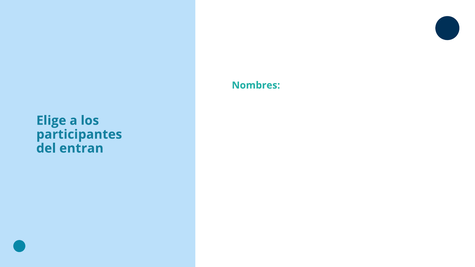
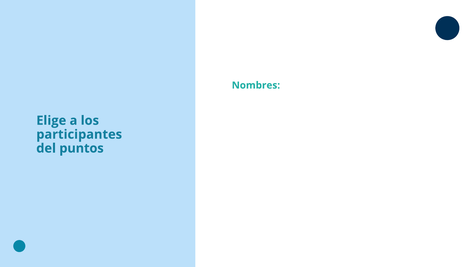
entran: entran -> puntos (82, 148)
